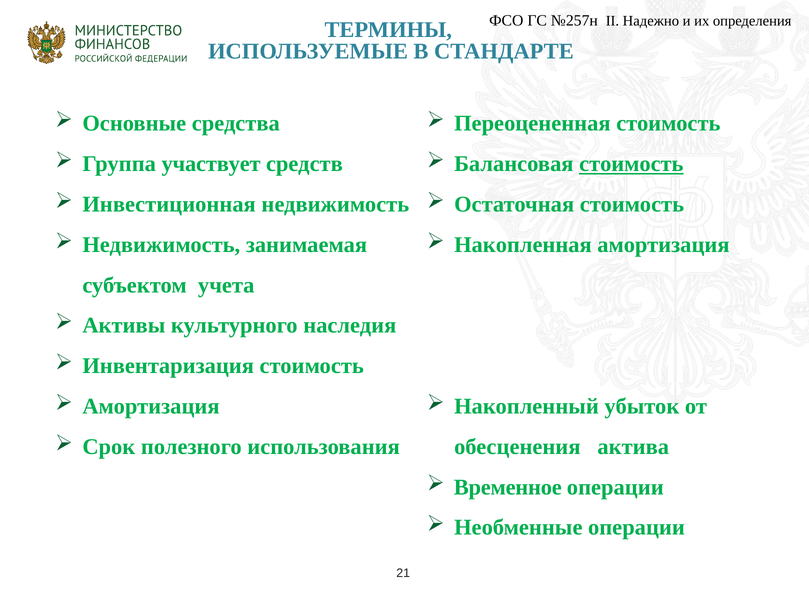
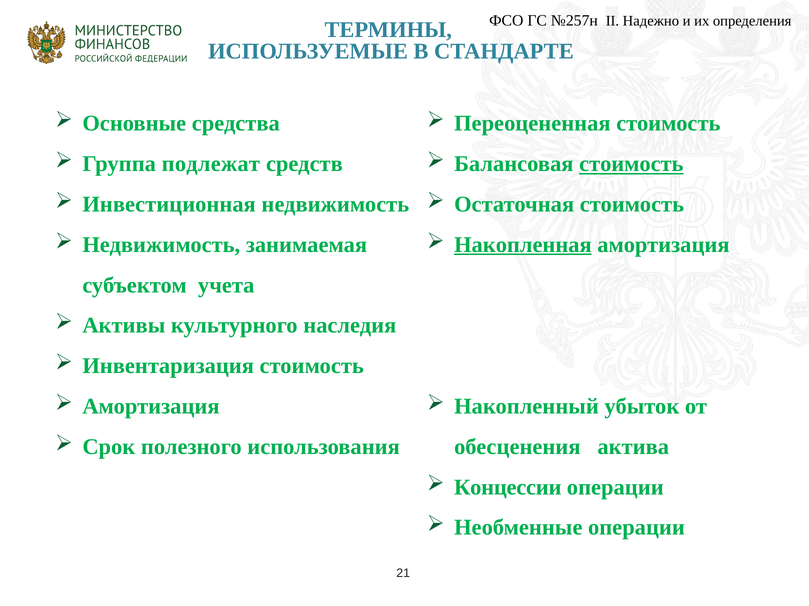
участвует: участвует -> подлежат (211, 164)
Накопленная underline: none -> present (523, 245)
Временное: Временное -> Концессии (508, 488)
